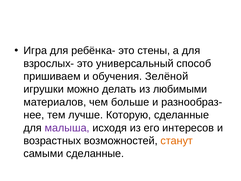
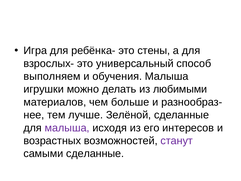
пришиваем: пришиваем -> выполняем (52, 76)
обучения Зелёной: Зелёной -> Малыша (167, 76)
Которую: Которую -> Зелёной (129, 115)
станут colour: orange -> purple (177, 141)
